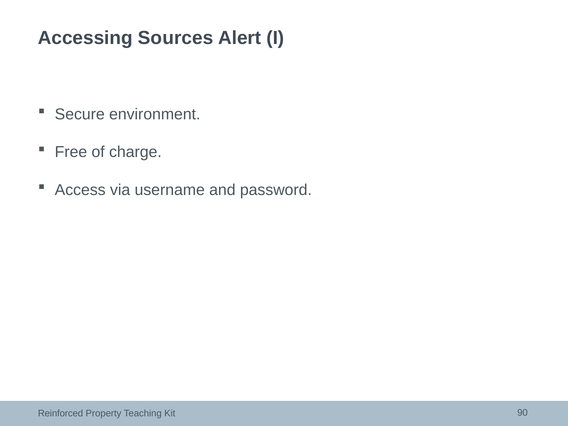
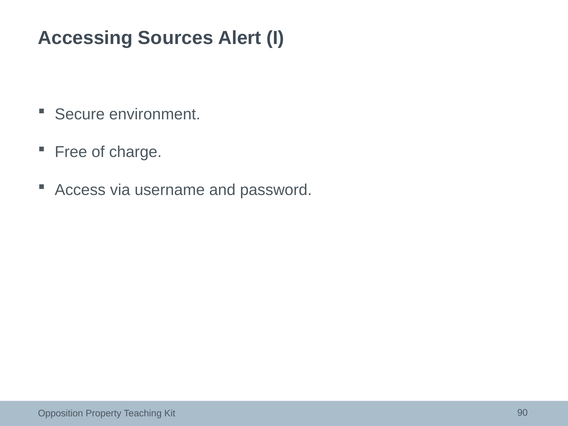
Reinforced: Reinforced -> Opposition (60, 413)
